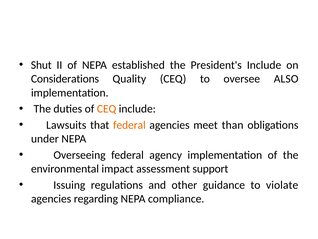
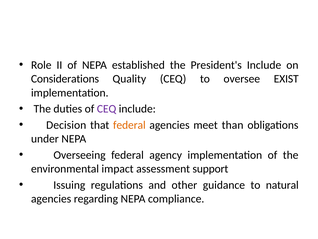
Shut: Shut -> Role (41, 65)
ALSO: ALSO -> EXIST (286, 79)
CEQ colour: orange -> purple (107, 109)
Lawsuits: Lawsuits -> Decision (66, 125)
violate: violate -> natural (282, 185)
